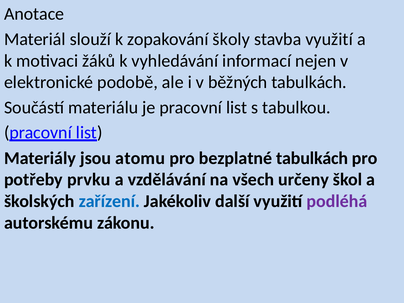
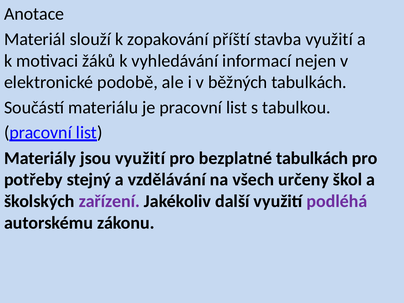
školy: školy -> příští (231, 39)
jsou atomu: atomu -> využití (140, 158)
prvku: prvku -> stejný (89, 180)
zařízení colour: blue -> purple (109, 201)
